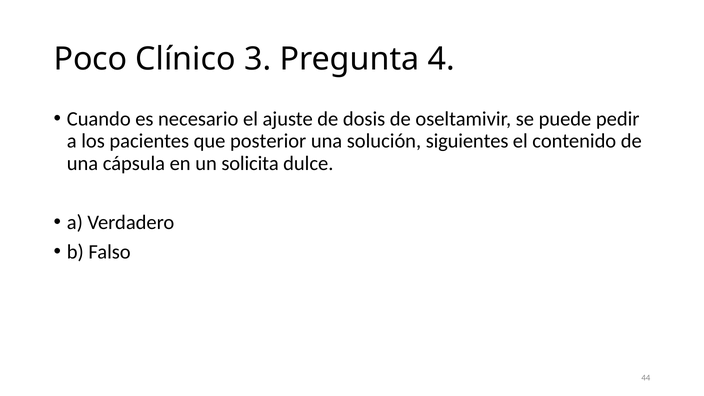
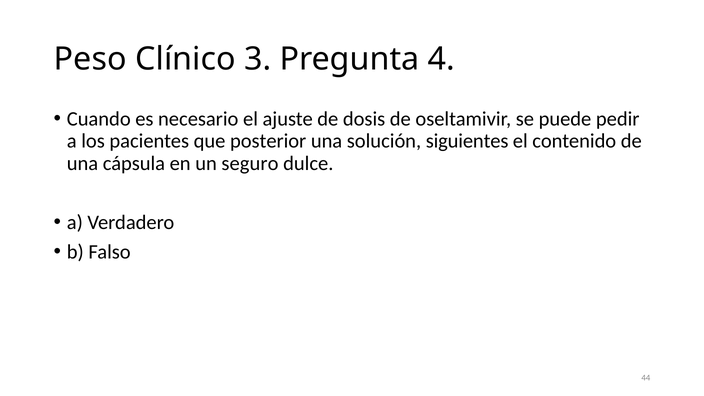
Poco: Poco -> Peso (90, 59)
solicita: solicita -> seguro (250, 163)
